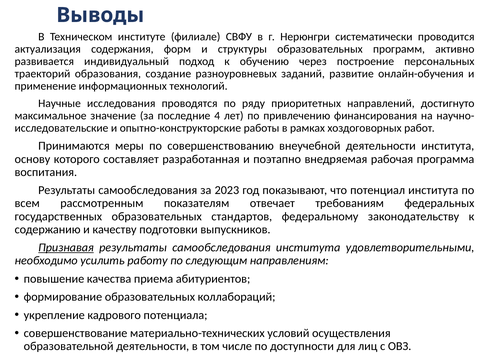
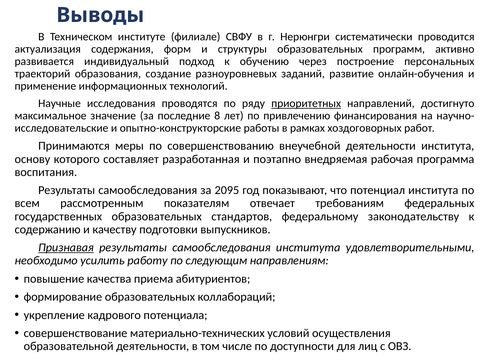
приоритетных underline: none -> present (306, 104)
4: 4 -> 8 (217, 116)
2023: 2023 -> 2095 (227, 191)
